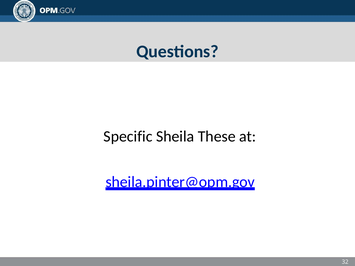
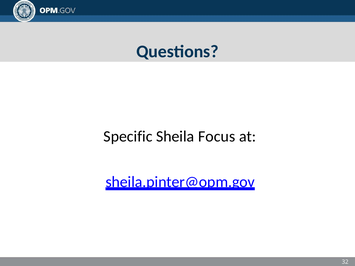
These: These -> Focus (217, 137)
